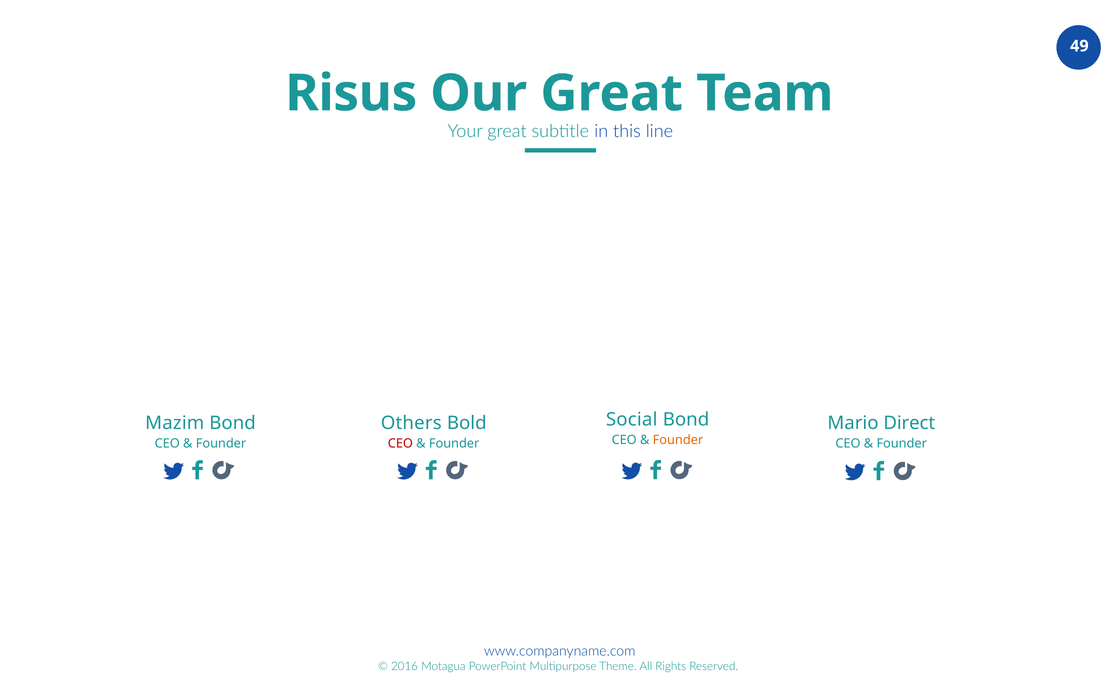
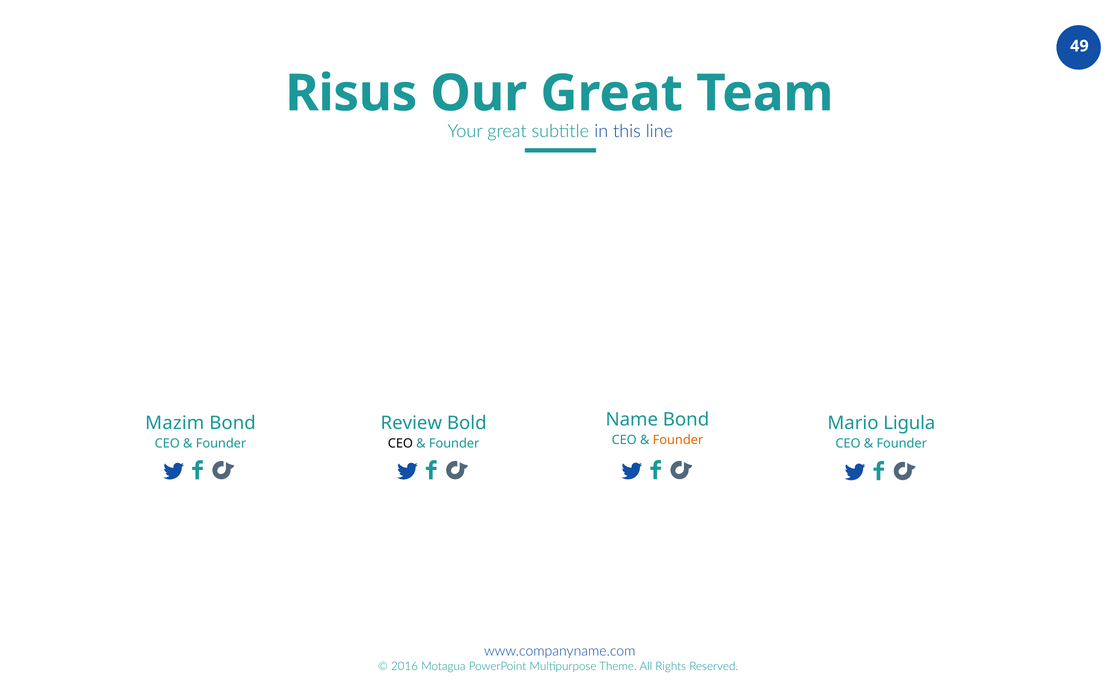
Social: Social -> Name (632, 420)
Others: Others -> Review (411, 423)
Direct: Direct -> Ligula (909, 423)
CEO colour: red -> black (400, 444)
